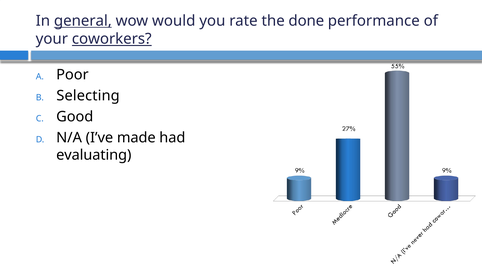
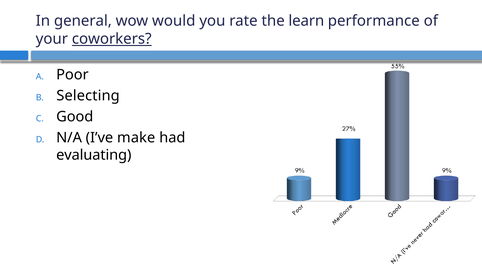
general underline: present -> none (83, 21)
done: done -> learn (306, 21)
made: made -> make (136, 138)
